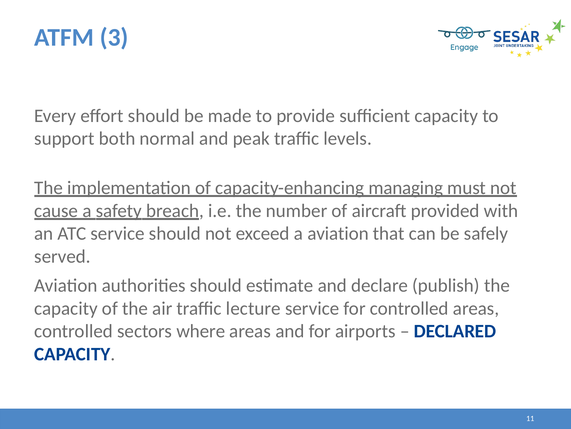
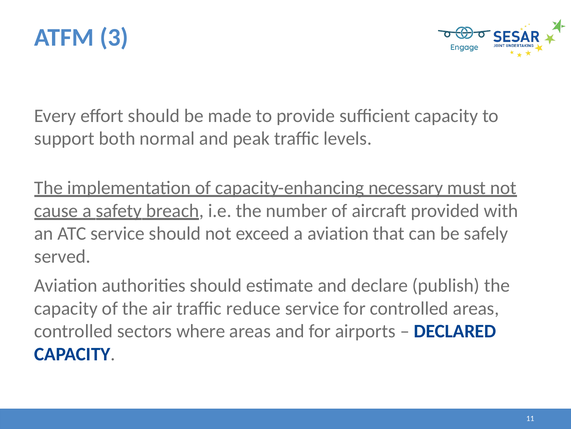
managing: managing -> necessary (406, 188)
lecture: lecture -> reduce (253, 308)
